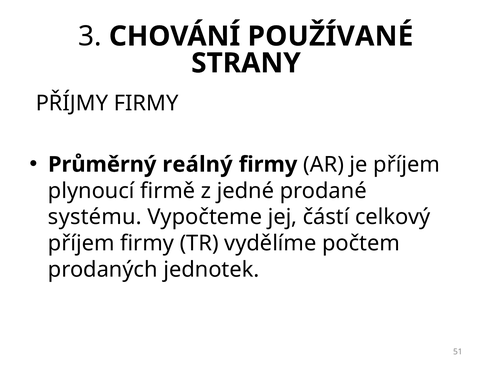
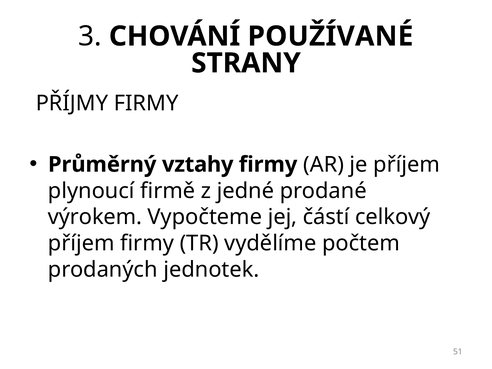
reálný: reálný -> vztahy (198, 165)
systému: systému -> výrokem (95, 217)
